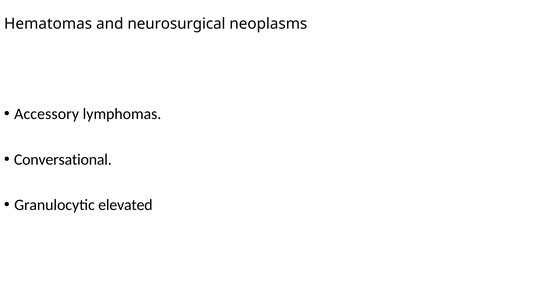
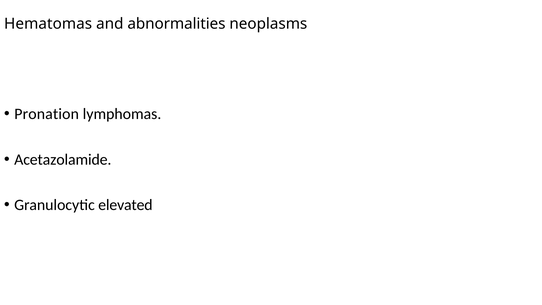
neurosurgical: neurosurgical -> abnormalities (176, 24)
Accessory: Accessory -> Pronation (47, 114)
Conversational: Conversational -> Acetazolamide (63, 159)
